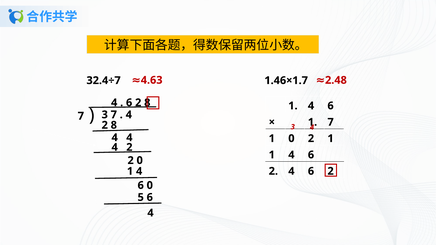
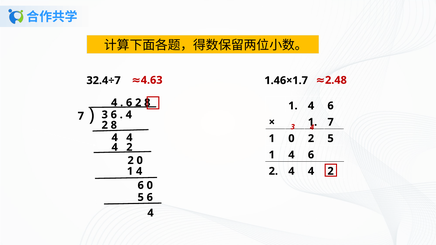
3 7: 7 -> 6 (114, 115)
2 1: 1 -> 5 (331, 139)
2 4 6: 6 -> 4 (311, 171)
